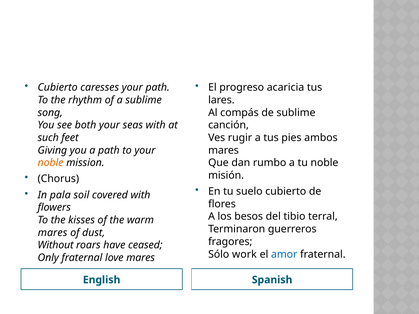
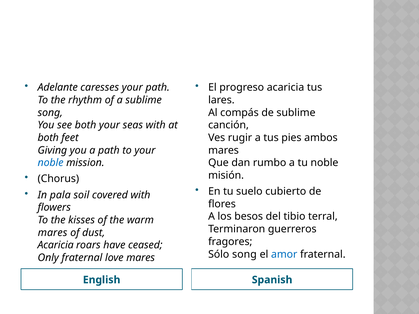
Cubierto: Cubierto -> Adelante (58, 88)
such: such -> both (48, 138)
noble colour: orange -> blue (51, 163)
Without: Without -> Acaricia (56, 245)
Sólo work: work -> song (244, 254)
